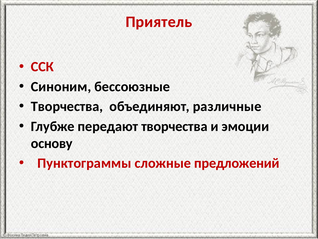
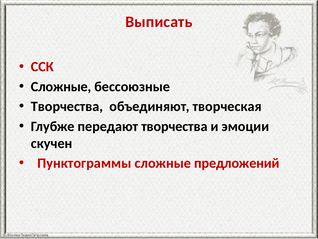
Приятель: Приятель -> Выписать (159, 22)
Синоним: Синоним -> Сложные (61, 86)
различные: различные -> творческая (227, 106)
основу: основу -> скучен (52, 143)
